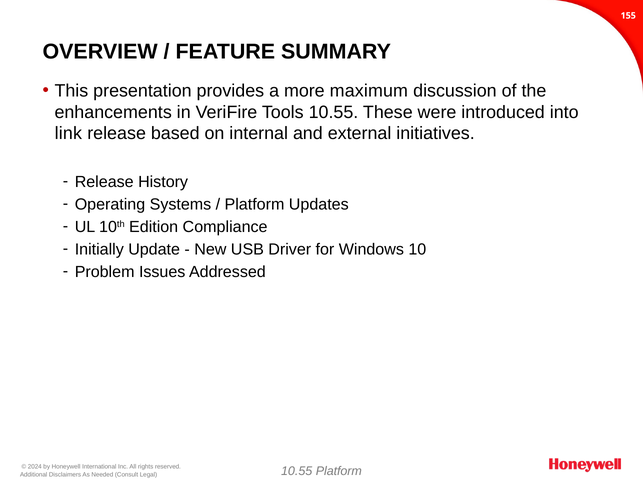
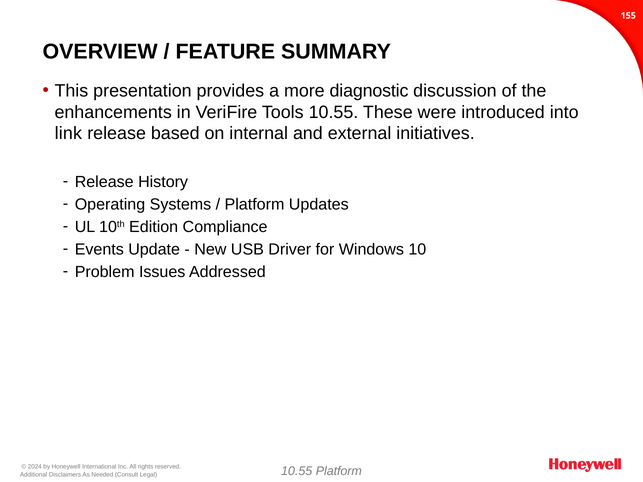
maximum: maximum -> diagnostic (369, 91)
Initially: Initially -> Events (99, 250)
